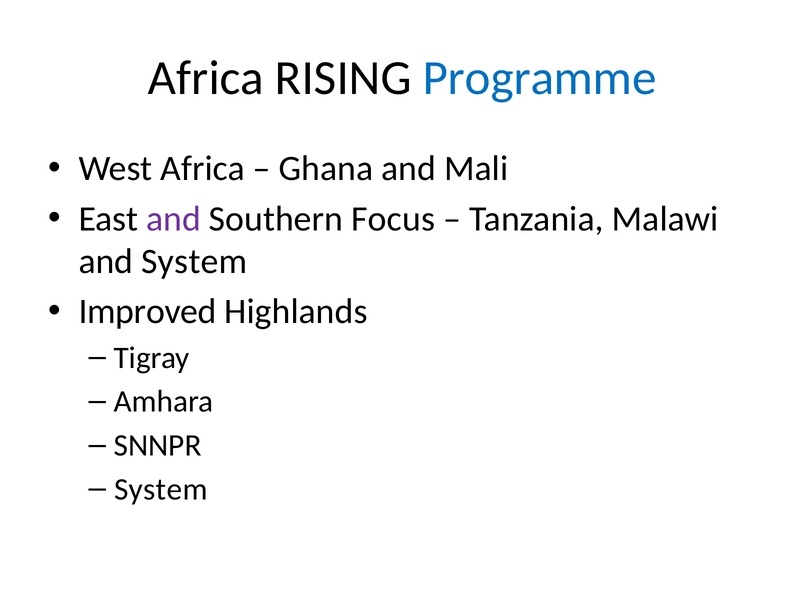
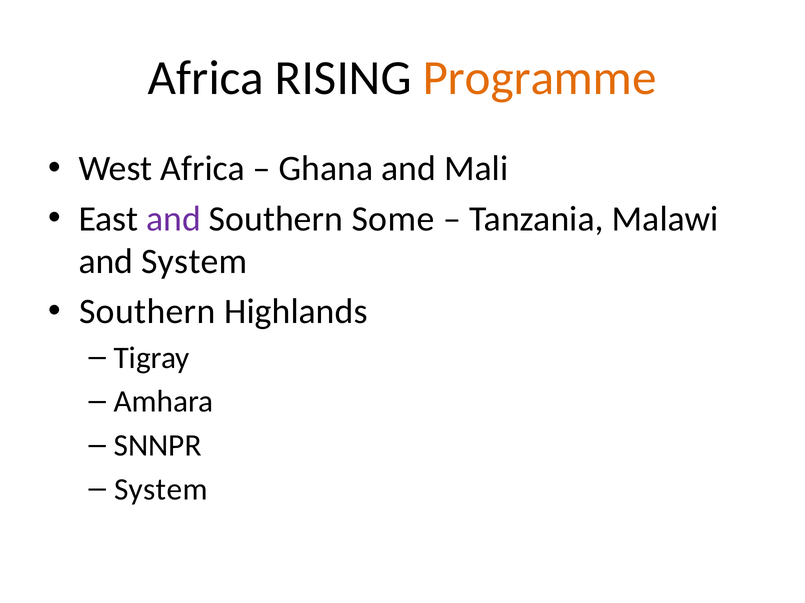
Programme colour: blue -> orange (540, 78)
Focus: Focus -> Some (393, 219)
Improved: Improved -> Southern (147, 312)
